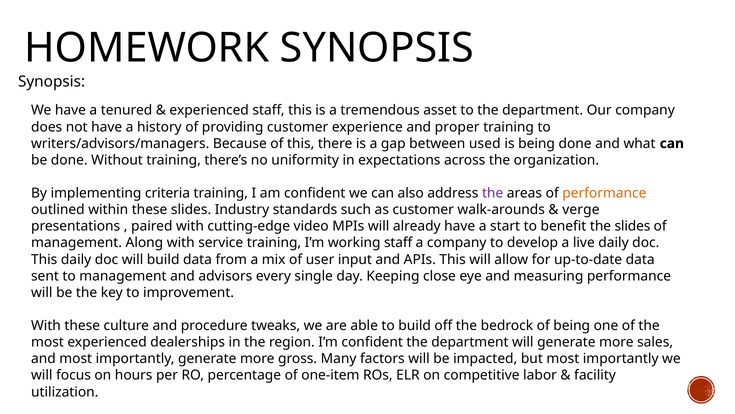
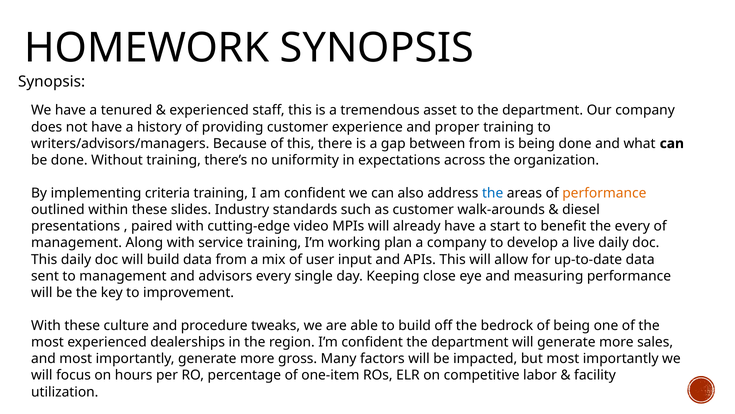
between used: used -> from (485, 143)
the colour: purple -> blue (493, 193)
verge: verge -> diesel (581, 210)
the slides: slides -> every (632, 226)
working staff: staff -> plan (398, 243)
